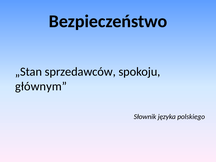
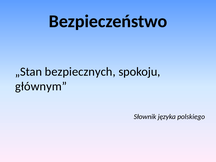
sprzedawców: sprzedawców -> bezpiecznych (80, 72)
